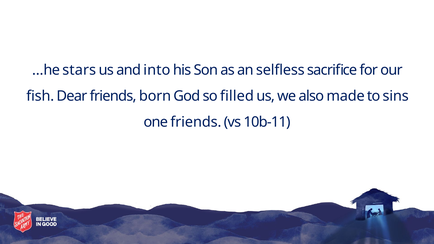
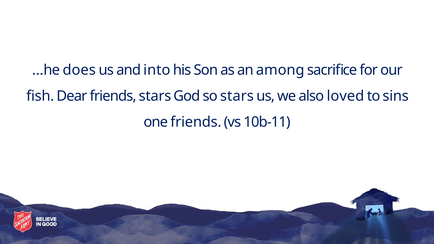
stars: stars -> does (79, 70)
selfless: selfless -> among (280, 70)
friends born: born -> stars (155, 96)
so filled: filled -> stars (237, 96)
made: made -> loved (345, 96)
